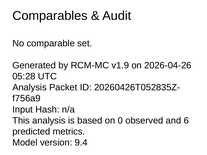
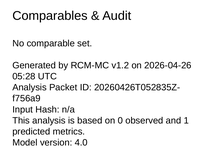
v1.9: v1.9 -> v1.2 (120, 65)
6: 6 -> 1 (186, 121)
9.4: 9.4 -> 4.0 (81, 143)
